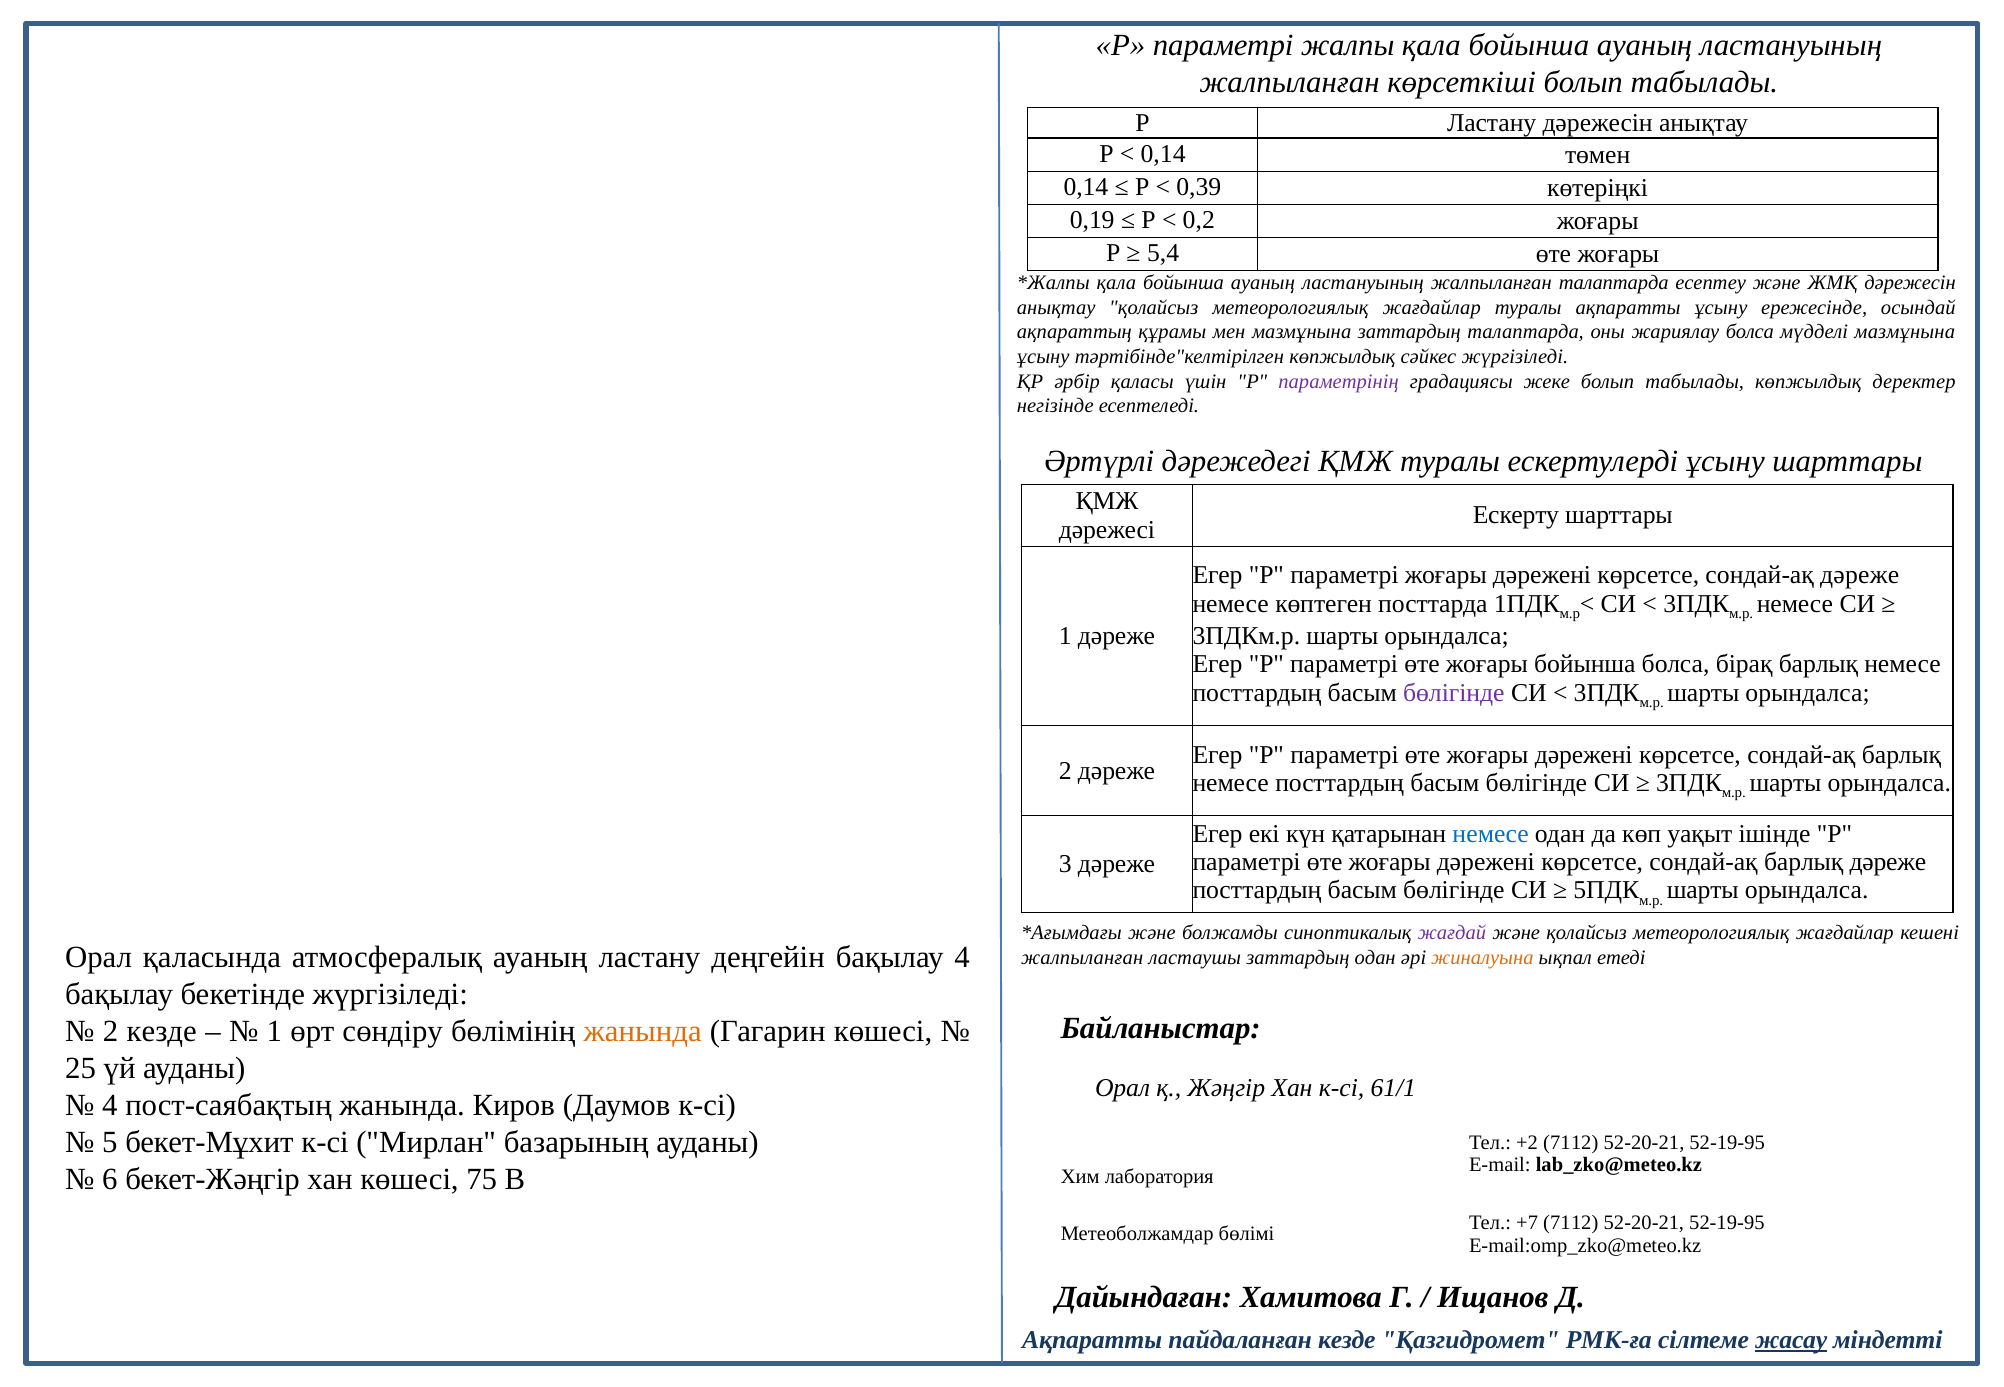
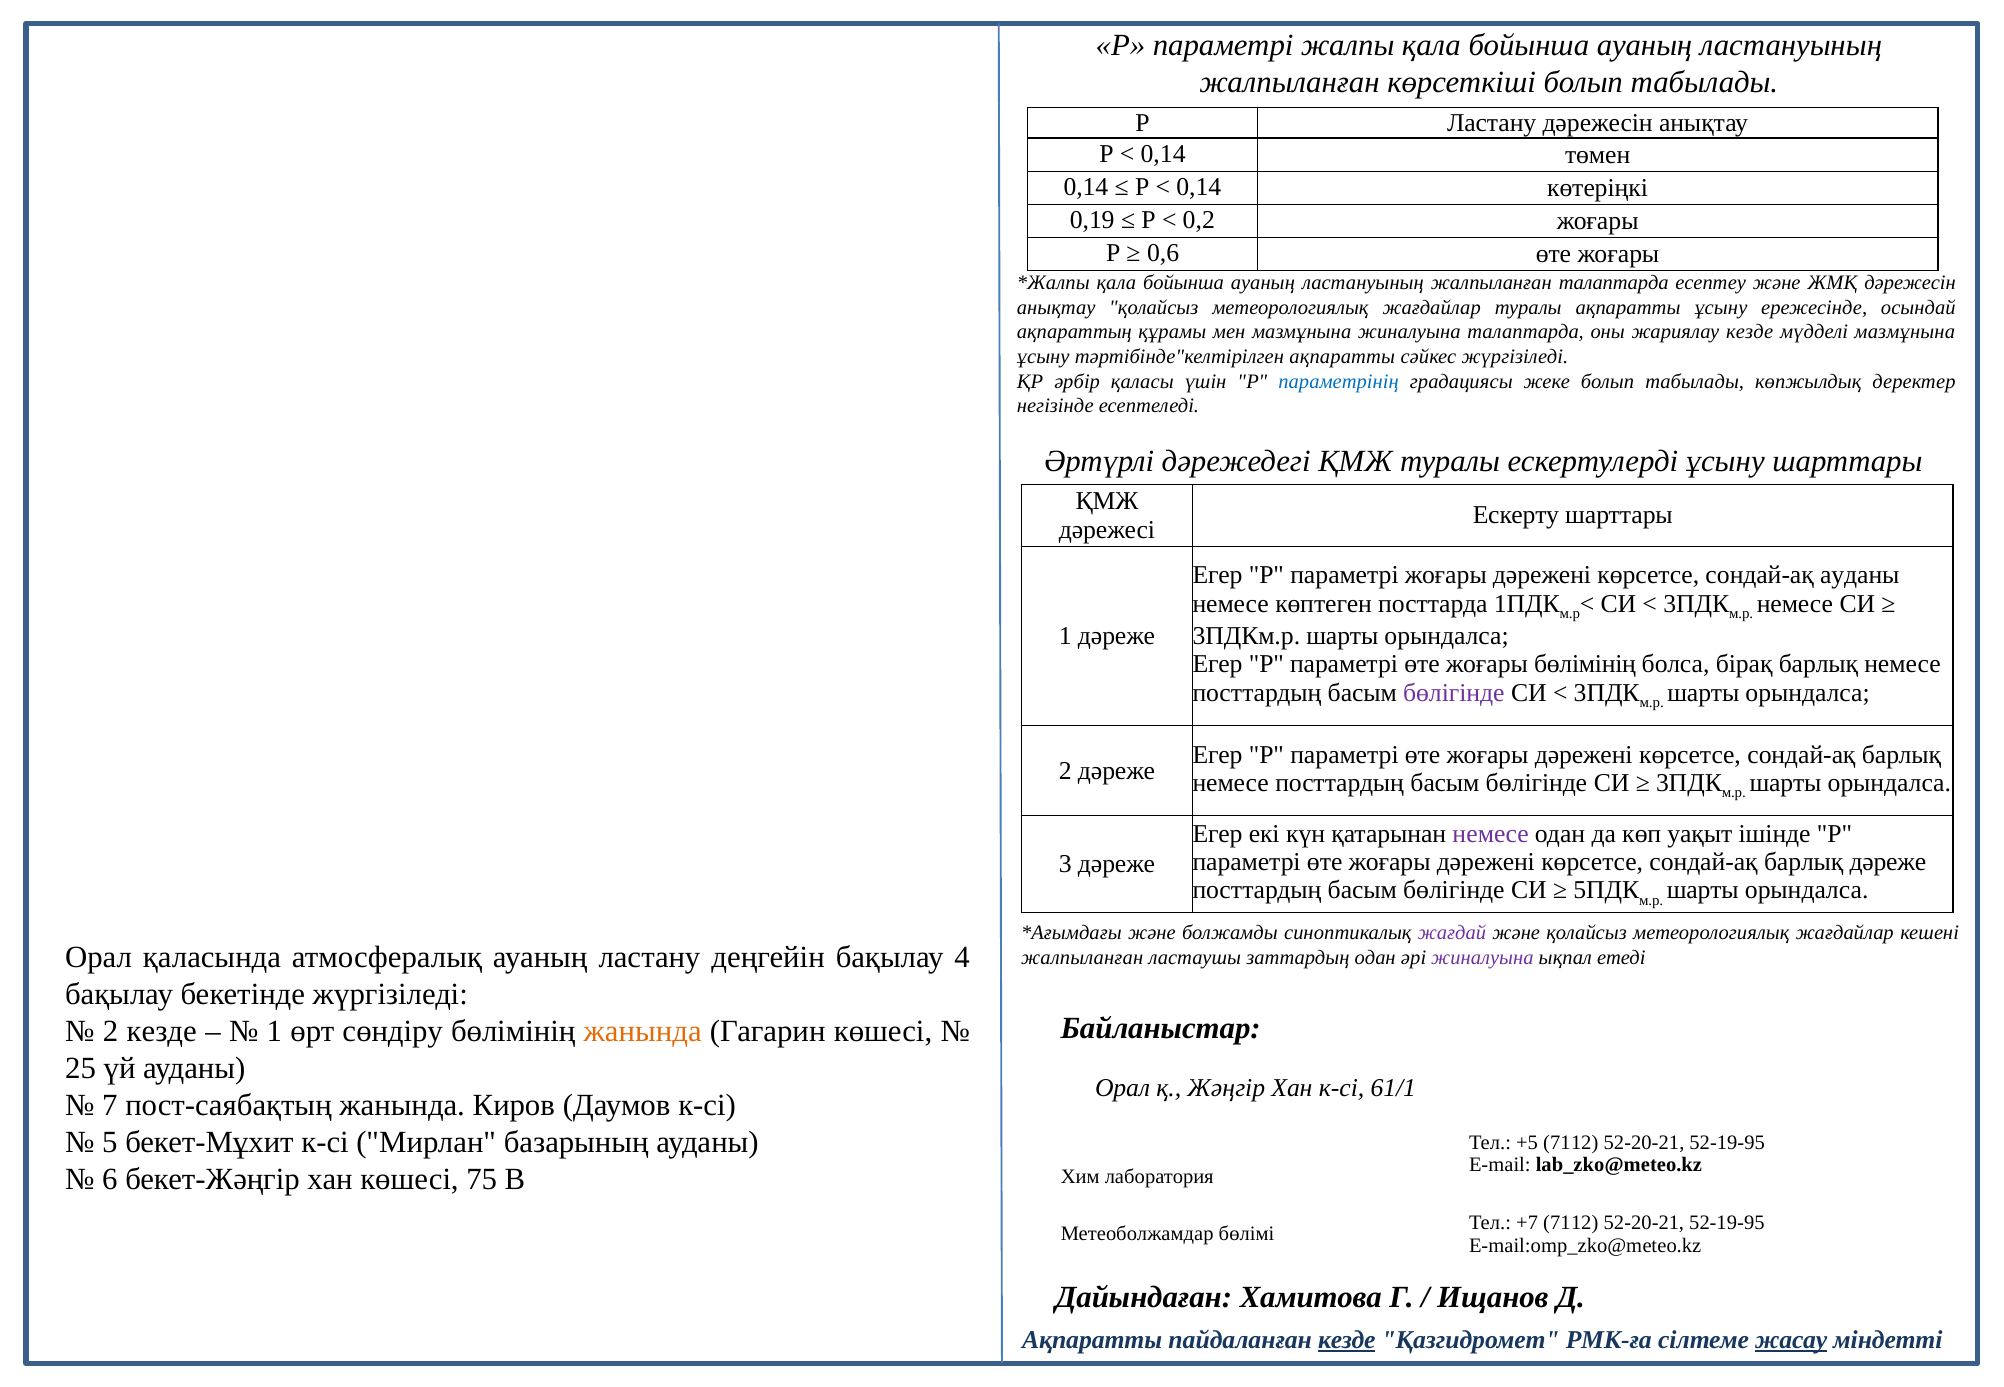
0,39: 0,39 -> 0,14 (1199, 187)
5,4: 5,4 -> 0,6 (1163, 254)
мазмұнына заттардың: заттардың -> жиналуына (1409, 332)
жариялау болса: болса -> кезде (1750, 332)
тәртібінде"келтірілген көпжылдық: көпжылдық -> ақпаратты (1342, 357)
параметрінің colour: purple -> blue (1339, 381)
сондай-ақ дәреже: дәреже -> ауданы (1860, 576)
жоғары бойынша: бойынша -> бөлімінің (1585, 665)
немесе colour: blue -> purple (1491, 834)
жиналуына colour: orange -> purple (1482, 958)
4: 4 -> 7 (110, 1106)
+2: +2 -> +5 (1527, 1143)
кезде underline: none -> present (1347, 1340)
